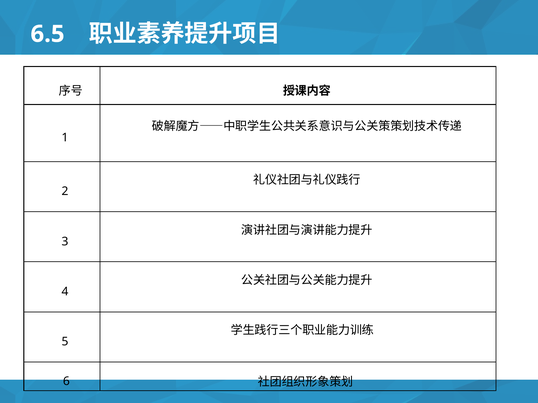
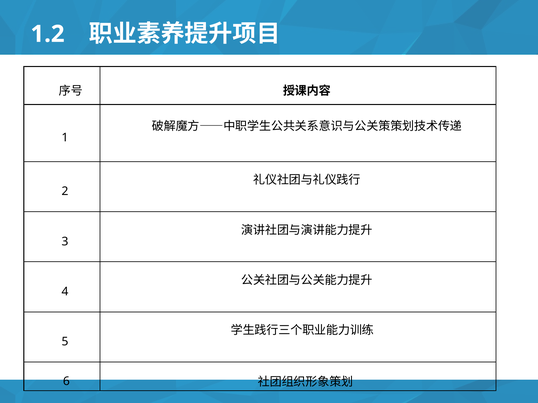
6.5: 6.5 -> 1.2 (48, 34)
